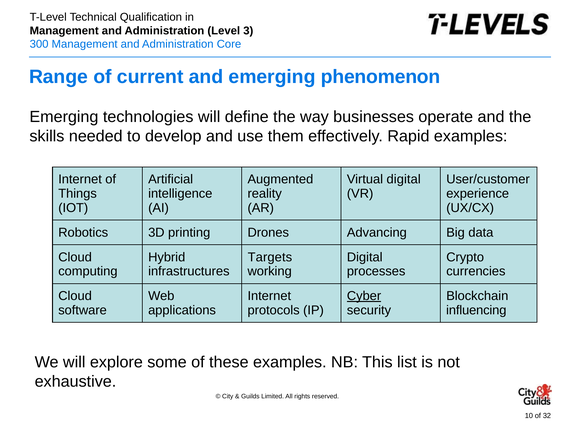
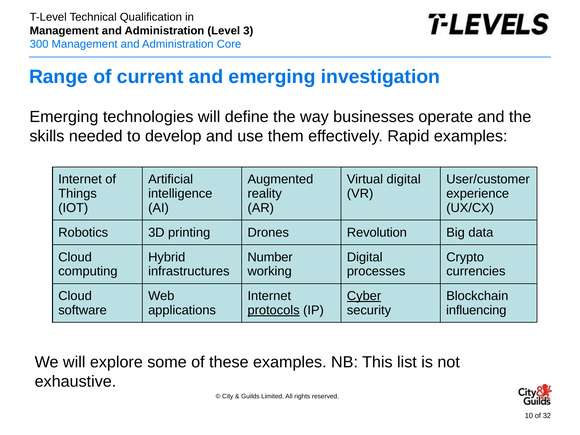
phenomenon: phenomenon -> investigation (380, 77)
Advancing: Advancing -> Revolution (377, 233)
Targets: Targets -> Number (270, 257)
protocols underline: none -> present (274, 310)
